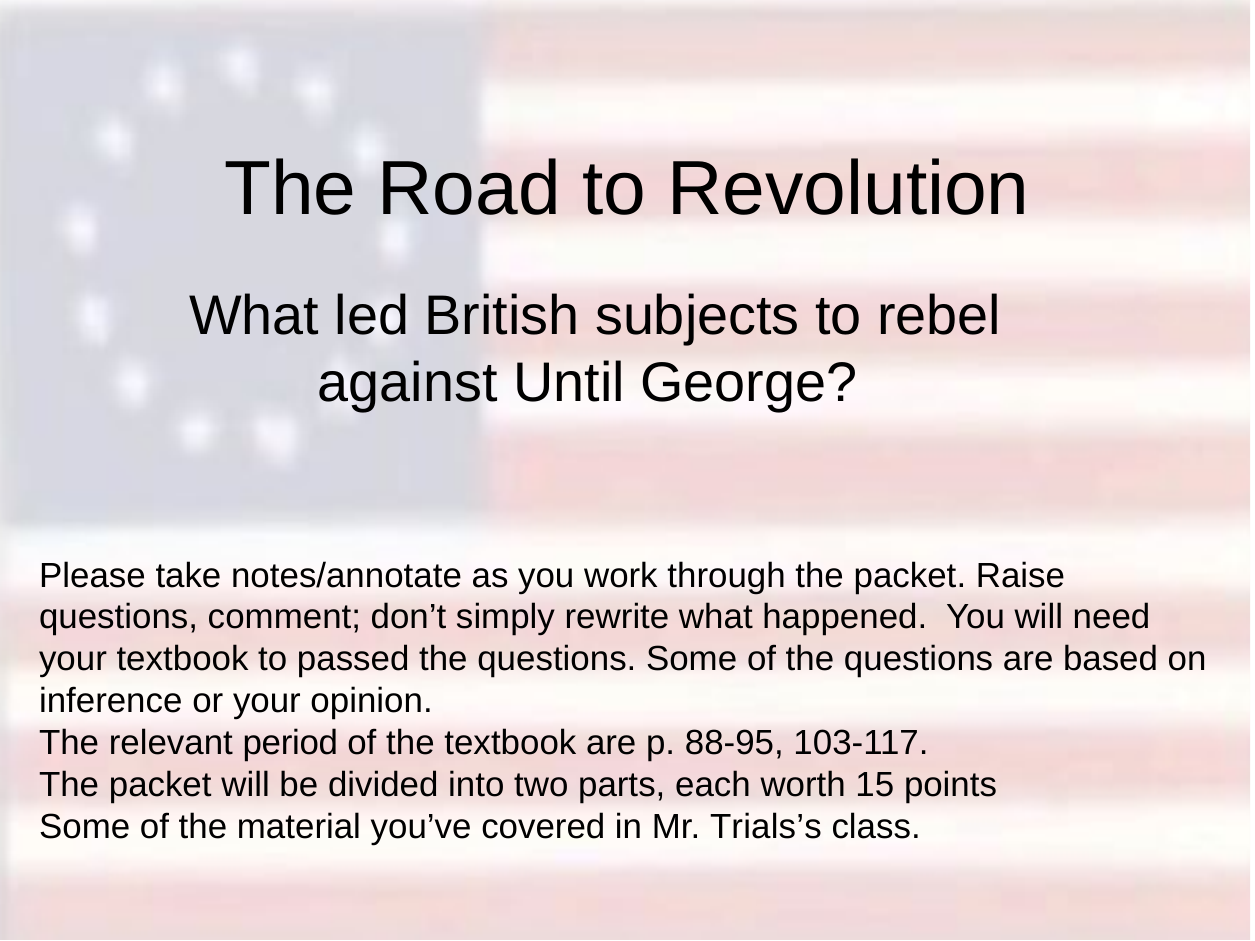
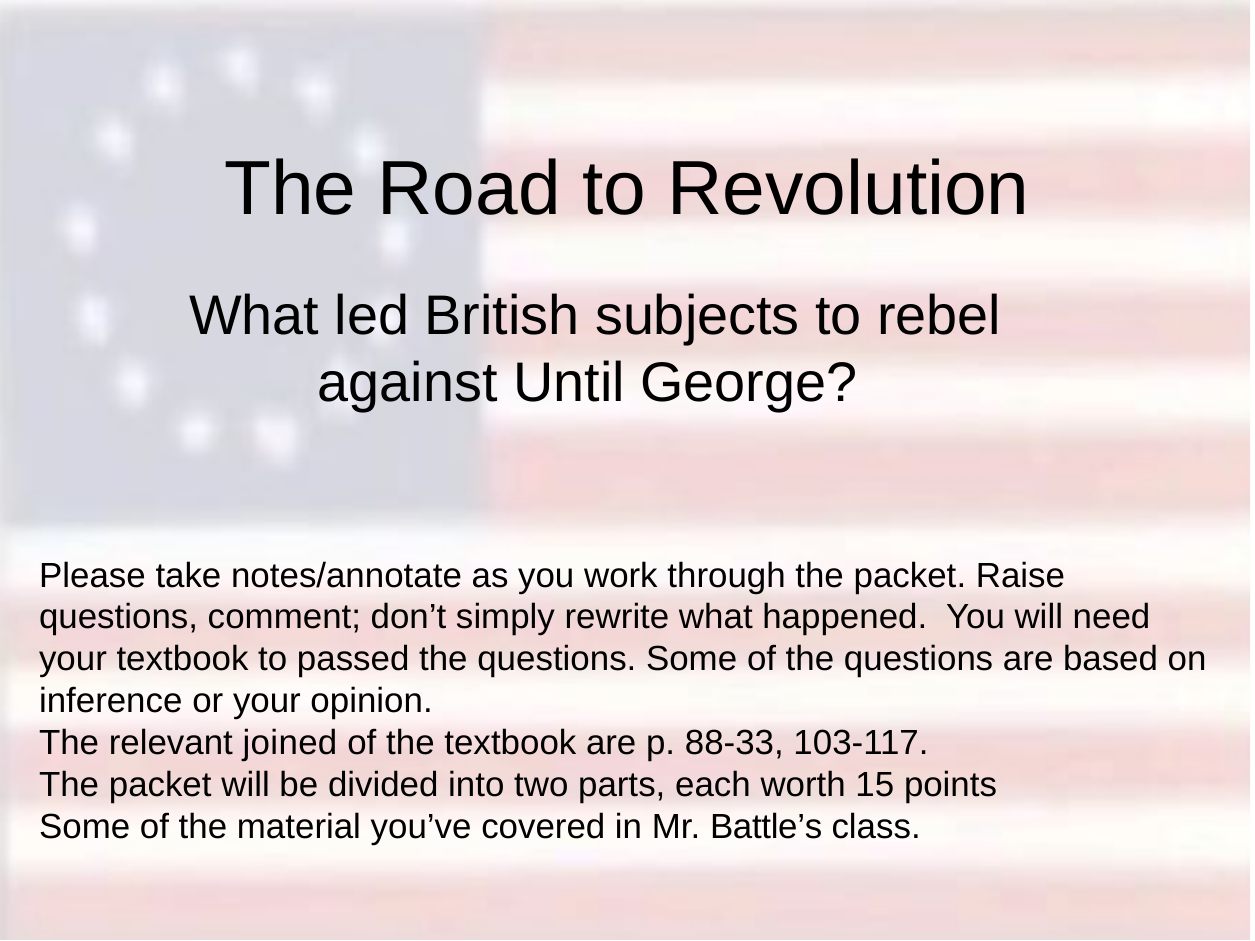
period: period -> joined (290, 743)
88-95: 88-95 -> 88-33 (734, 743)
Trials’s: Trials’s -> Battle’s (766, 827)
